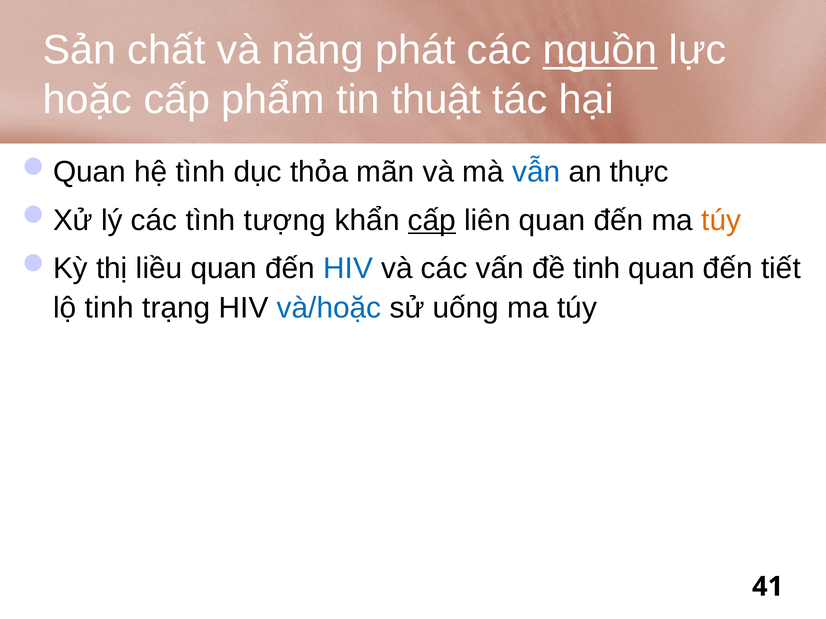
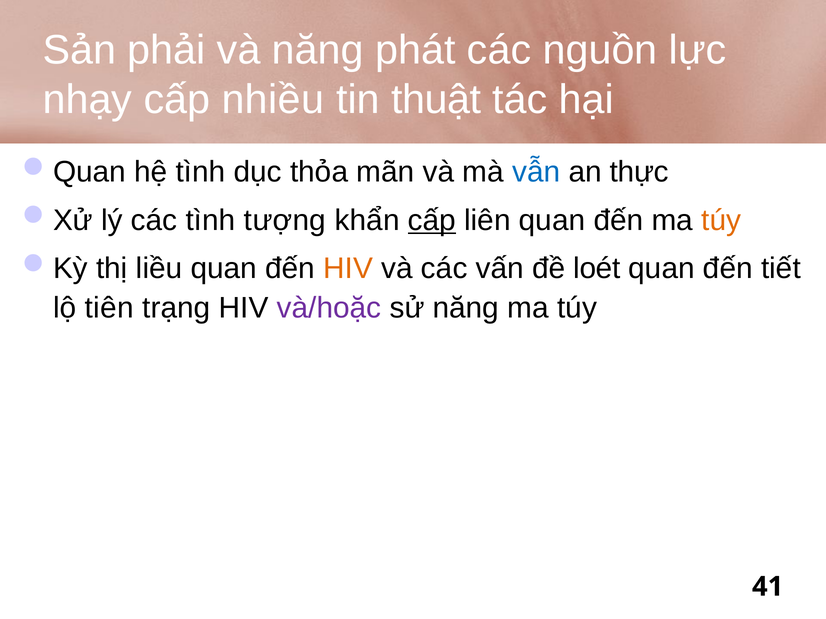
chất: chất -> phải (166, 50)
nguồn underline: present -> none (600, 50)
hoặc: hoặc -> nhạy (87, 100)
phẩm: phẩm -> nhiều (273, 100)
HIV colour: blue -> orange (348, 269)
đề tinh: tinh -> loét (597, 269)
lộ tinh: tinh -> tiên (109, 308)
và/hoặc colour: blue -> purple (329, 308)
sử uống: uống -> năng (466, 308)
